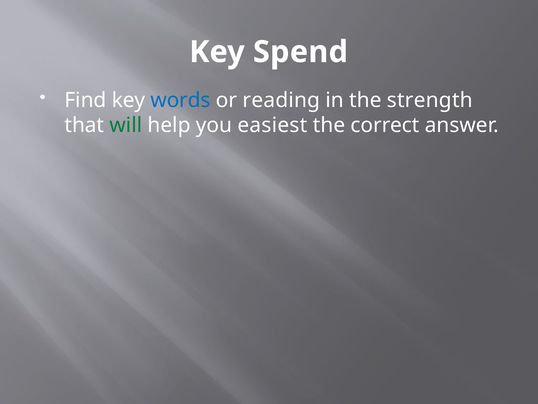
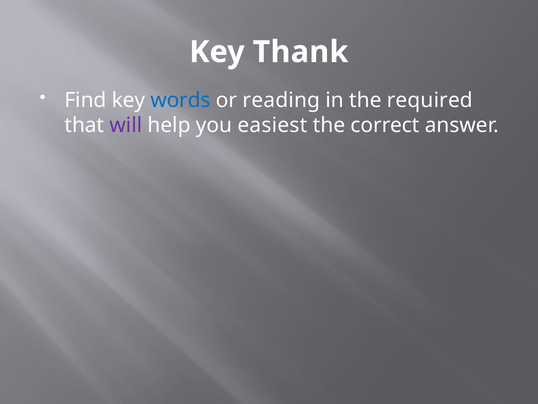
Spend: Spend -> Thank (301, 52)
strength: strength -> required (430, 100)
will colour: green -> purple (126, 125)
